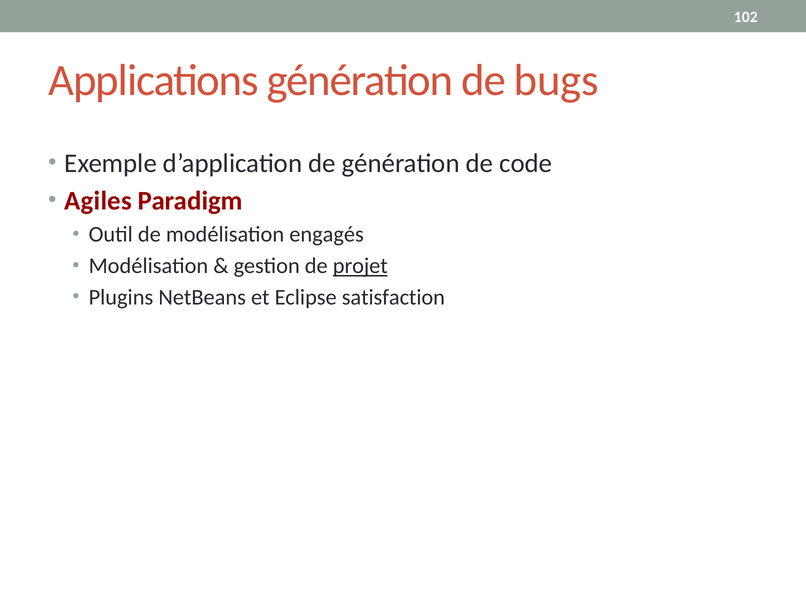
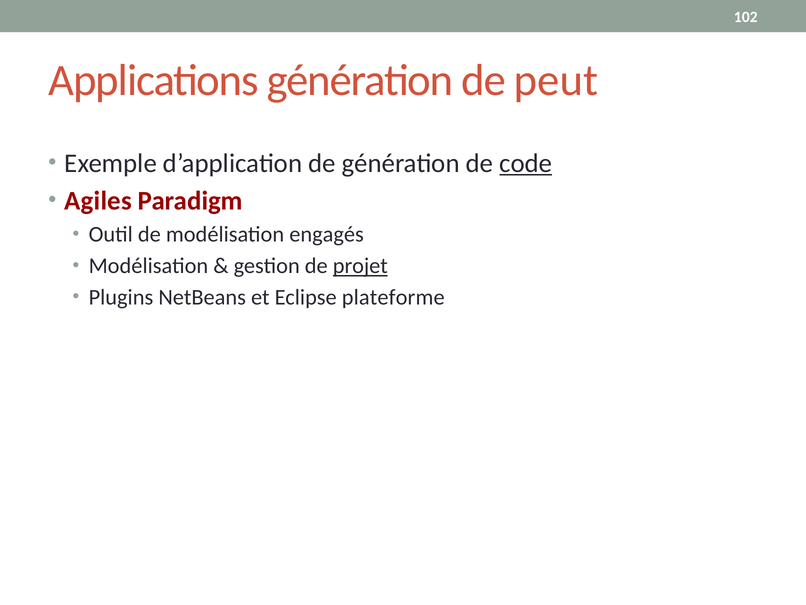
bugs: bugs -> peut (556, 80)
code underline: none -> present (526, 163)
satisfaction: satisfaction -> plateforme (393, 297)
